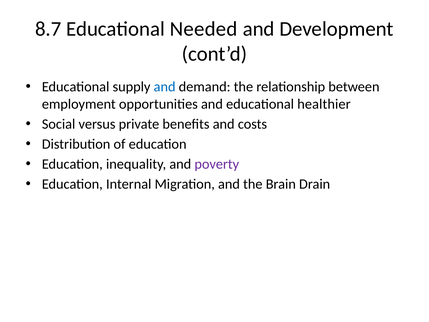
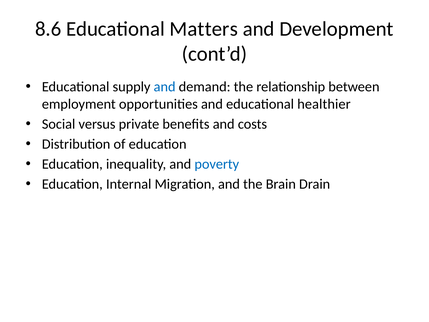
8.7: 8.7 -> 8.6 (48, 29)
Needed: Needed -> Matters (204, 29)
poverty colour: purple -> blue (217, 164)
